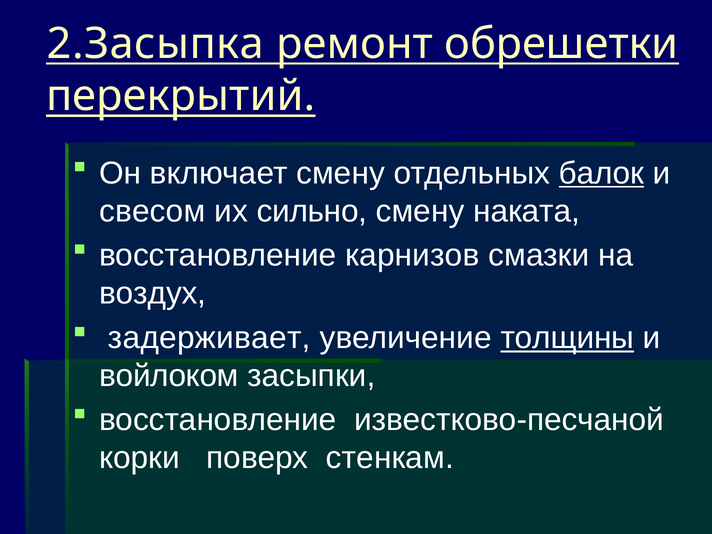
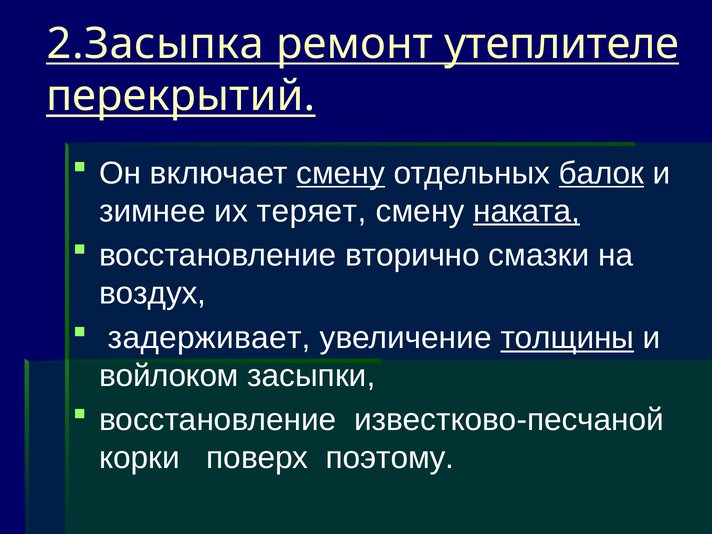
обрешетки: обрешетки -> утеплителе (562, 44)
смену underline: none -> present (341, 173)
свесом: свесом -> зимнее (152, 211)
сильно: сильно -> теряет (312, 211)
наката underline: none -> present (527, 211)
карнизов: карнизов -> вторично (413, 255)
стенкам: стенкам -> поэтому (390, 458)
